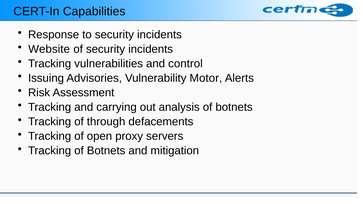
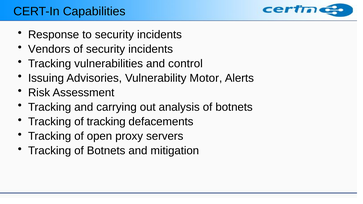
Website: Website -> Vendors (49, 49)
of through: through -> tracking (106, 122)
